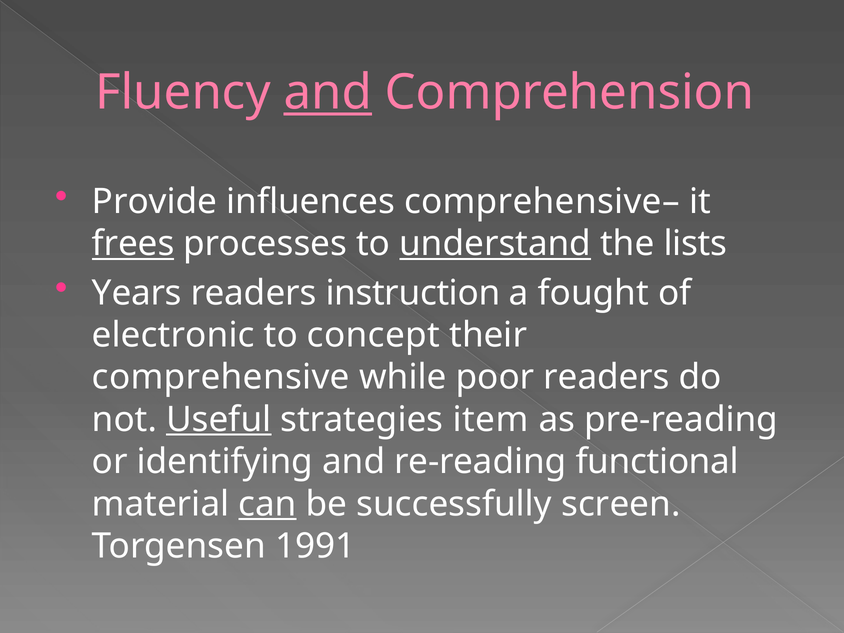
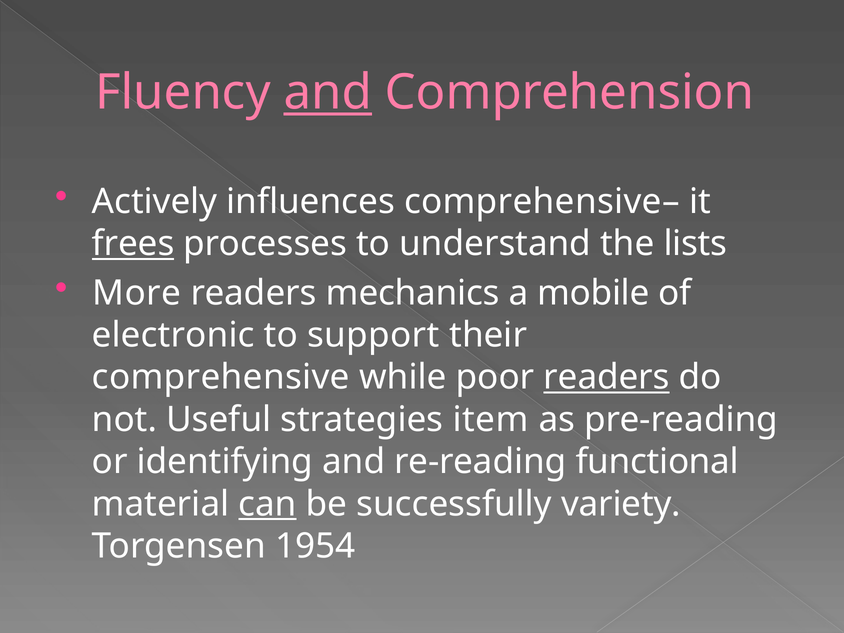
Provide: Provide -> Actively (155, 201)
understand underline: present -> none (495, 244)
Years: Years -> More (137, 293)
instruction: instruction -> mechanics (413, 293)
fought: fought -> mobile (593, 293)
concept: concept -> support (373, 335)
readers underline: none -> present (607, 377)
Useful underline: present -> none (219, 420)
screen: screen -> variety (621, 504)
1991: 1991 -> 1954 (315, 546)
